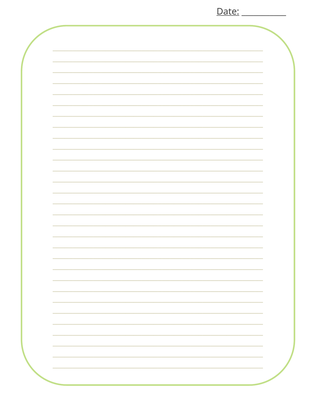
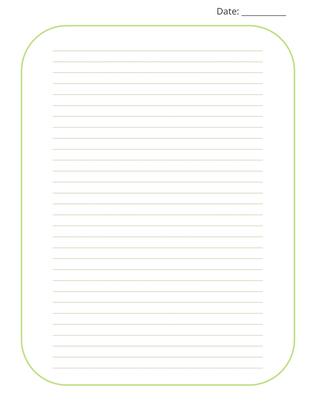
Date underline: present -> none (228, 12)
